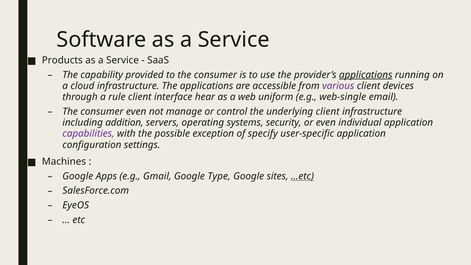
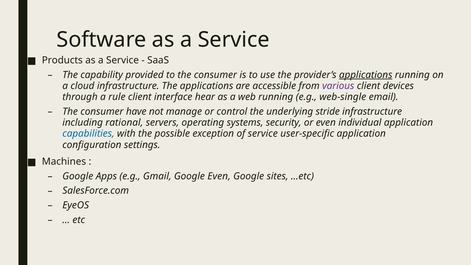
web uniform: uniform -> running (276, 97)
consumer even: even -> have (136, 112)
underlying client: client -> stride (328, 112)
addition: addition -> rational (124, 123)
capabilities colour: purple -> blue (88, 134)
of specify: specify -> service (263, 134)
Google Type: Type -> Even (219, 176)
…etc underline: present -> none (302, 176)
